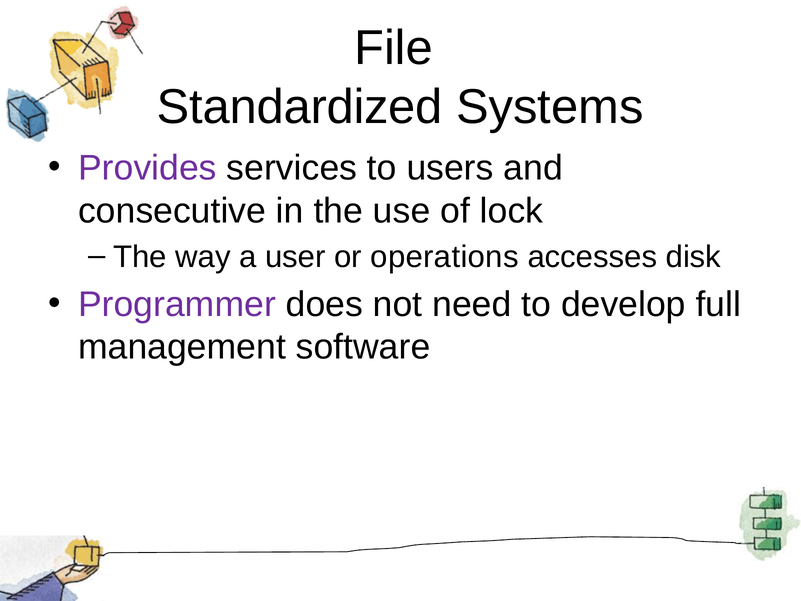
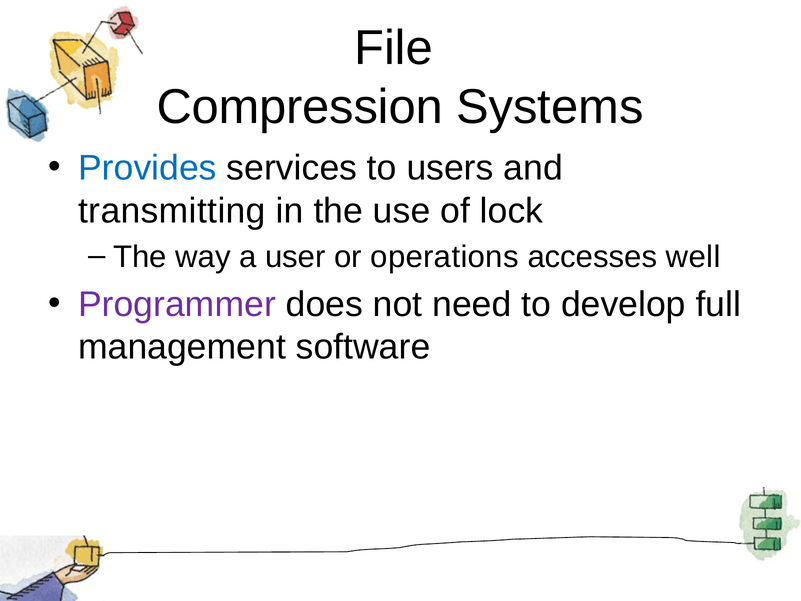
Standardized: Standardized -> Compression (300, 107)
Provides colour: purple -> blue (147, 168)
consecutive: consecutive -> transmitting (172, 211)
disk: disk -> well (693, 257)
